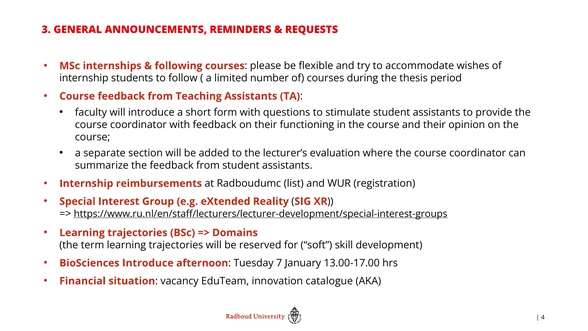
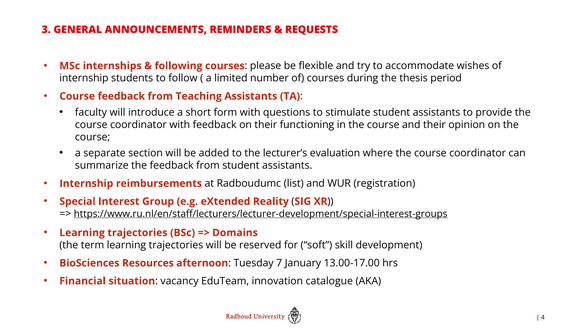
BioSciences Introduce: Introduce -> Resources (148, 263)
